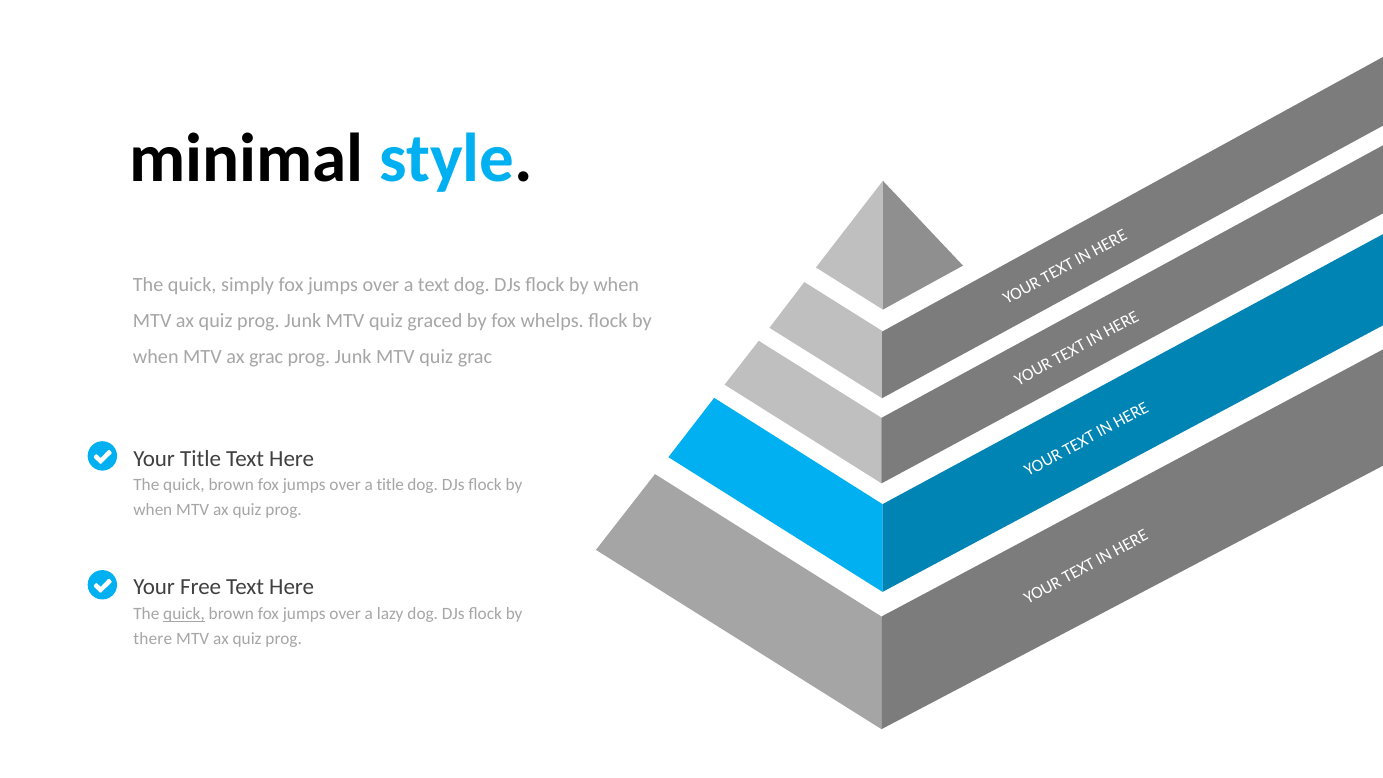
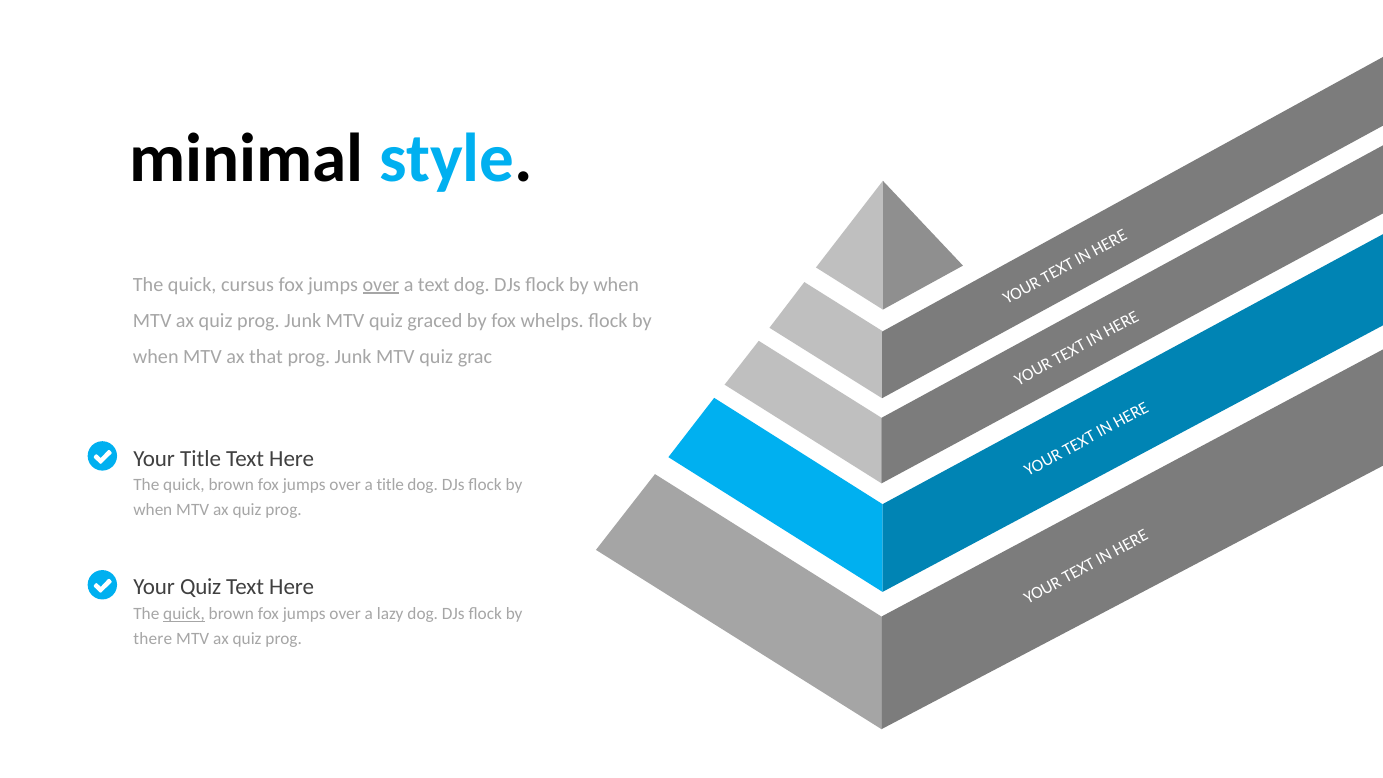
simply: simply -> cursus (248, 284)
over underline: none -> present (381, 284)
ax grac: grac -> that (266, 357)
Your Free: Free -> Quiz (201, 587)
